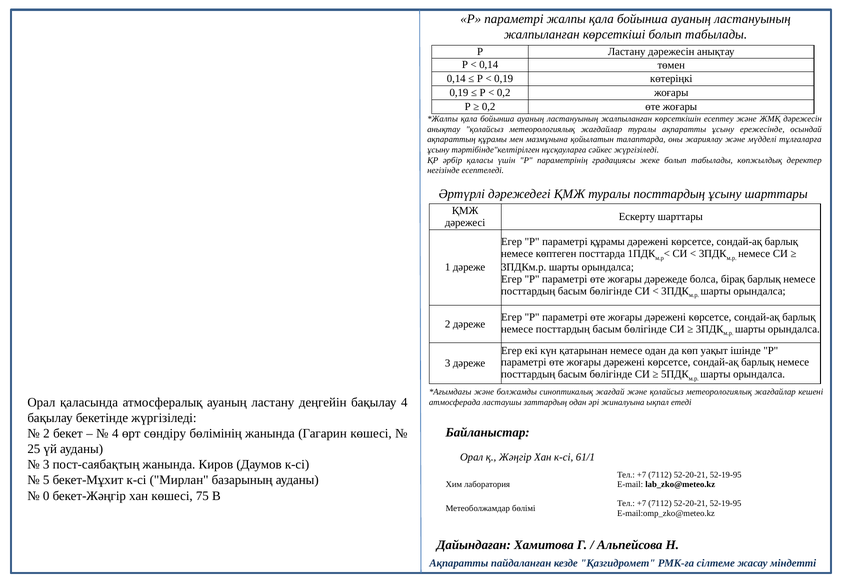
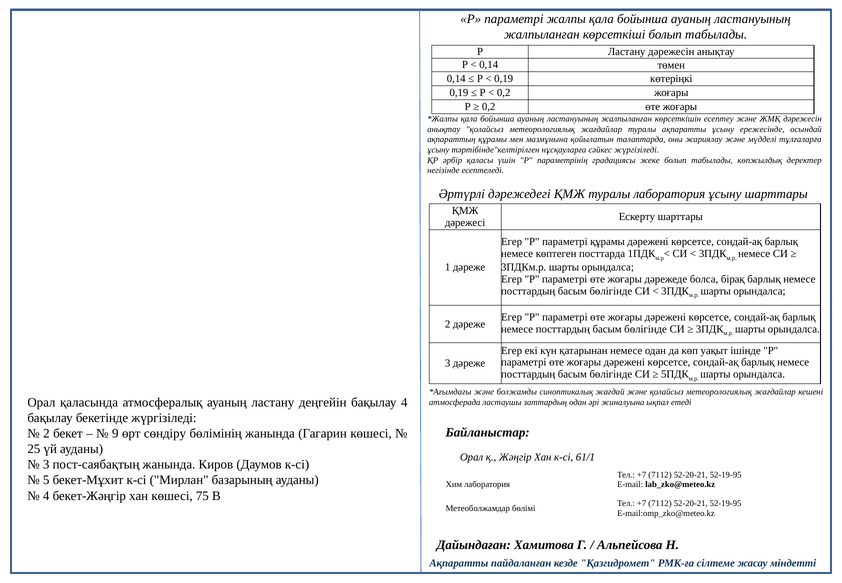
туралы посттардың: посттардың -> лаборатория (669, 194)
4: 4 -> 9 (115, 433)
0: 0 -> 4 (46, 496)
